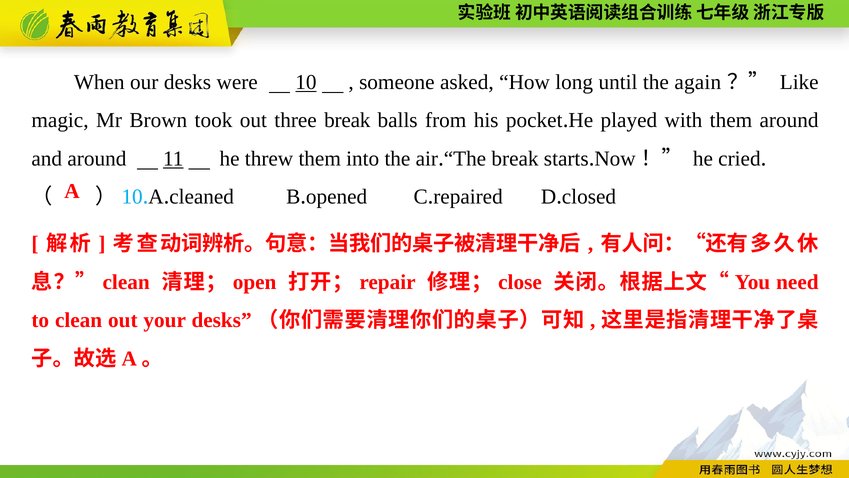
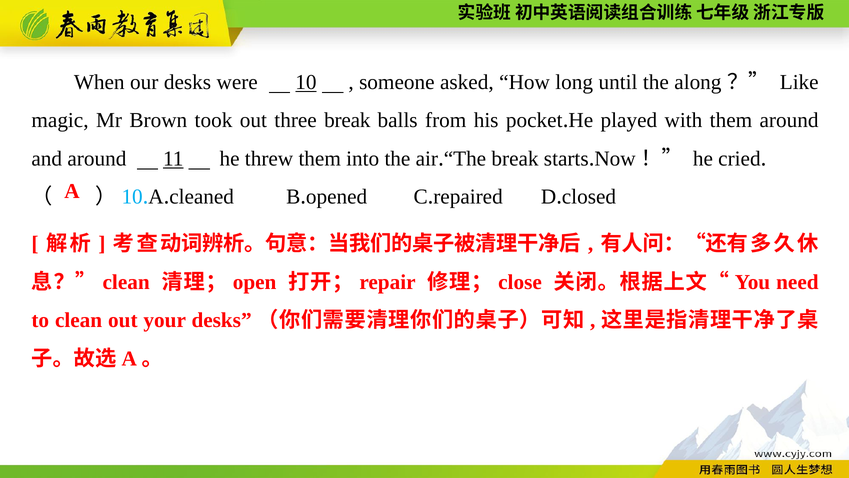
again: again -> along (698, 82)
